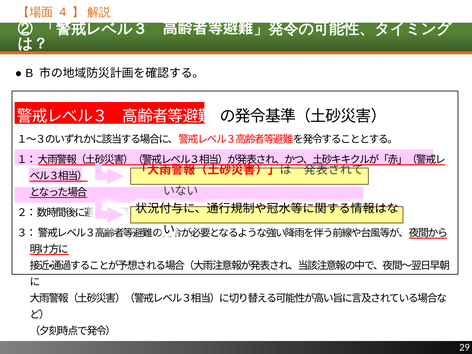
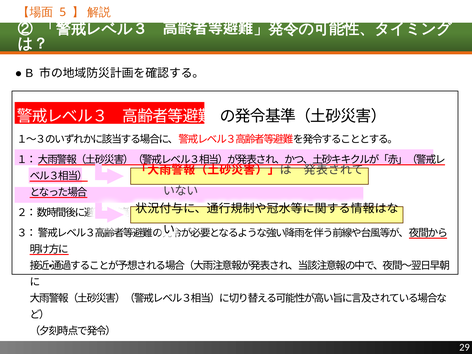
4: 4 -> 5 (63, 12)
